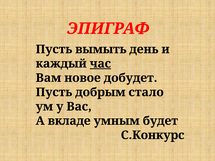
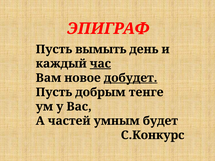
добудет underline: none -> present (131, 78)
стало: стало -> тенге (146, 92)
вкладе: вкладе -> частей (69, 121)
